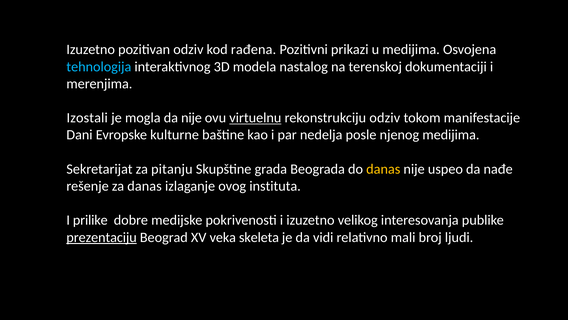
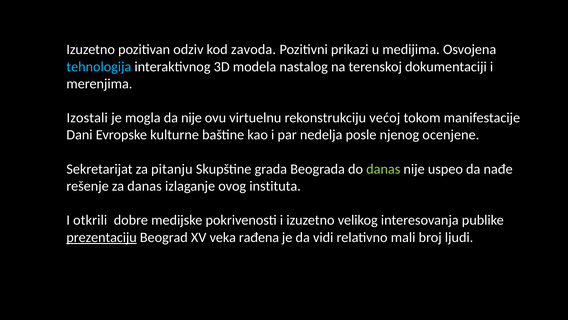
rađena: rađena -> zavoda (254, 50)
virtuelnu underline: present -> none (255, 118)
rekonstrukciju odziv: odziv -> većoj (385, 118)
njenog medijima: medijima -> ocenjene (451, 135)
danas colour: yellow -> light green (383, 169)
prilike: prilike -> otkrili (90, 220)
skeleta: skeleta -> rađena (259, 237)
